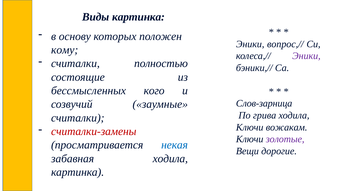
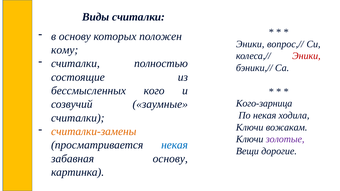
Виды картинка: картинка -> считалки (139, 17)
Эники colour: purple -> red (306, 56)
Слов-зарница: Слов-зарница -> Кого-зарница (264, 104)
По грива: грива -> некая (265, 116)
считалки-замены colour: red -> orange (94, 132)
забавная ходила: ходила -> основу (170, 159)
